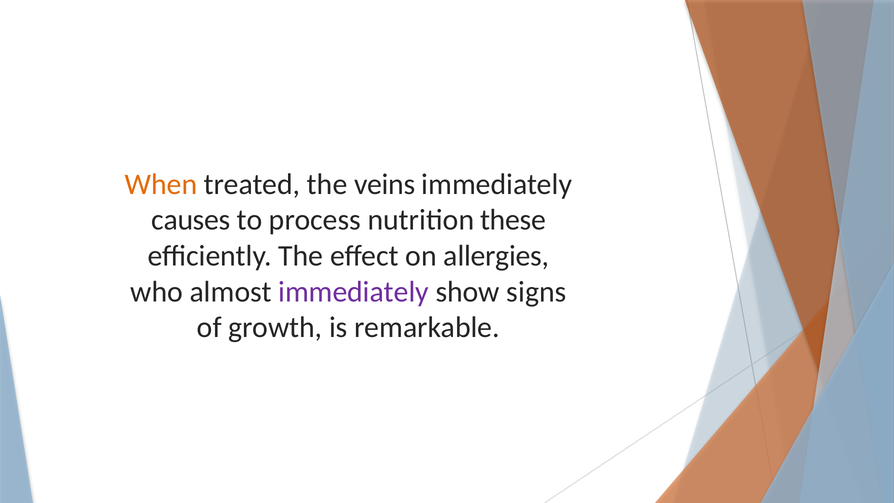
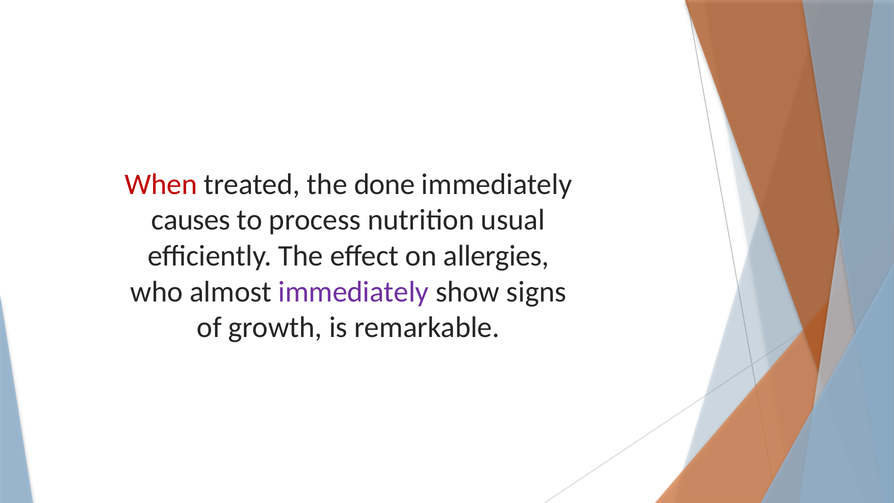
When colour: orange -> red (161, 184)
veins: veins -> done (385, 184)
these: these -> usual (513, 220)
